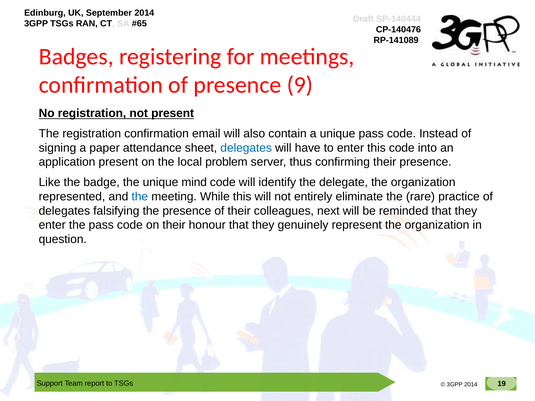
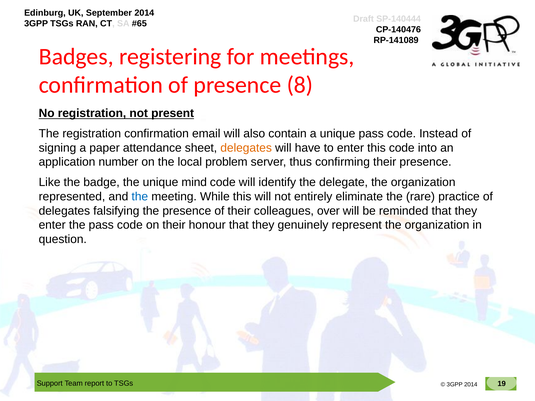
9: 9 -> 8 (300, 85)
delegates colour: blue -> orange (246, 148)
application present: present -> number (118, 162)
next: next -> over (328, 211)
